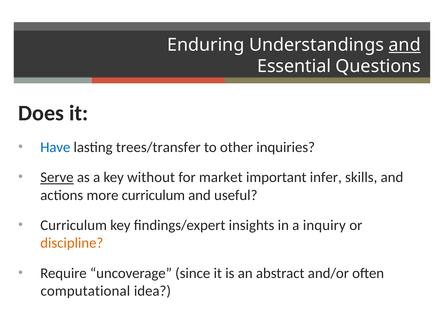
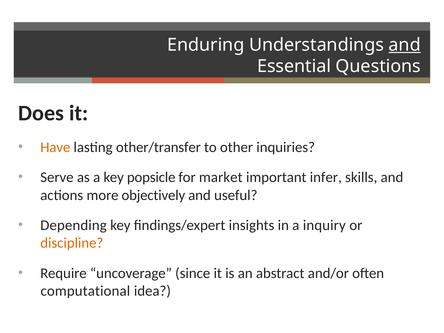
Have colour: blue -> orange (55, 147)
trees/transfer: trees/transfer -> other/transfer (158, 147)
Serve underline: present -> none (57, 177)
without: without -> popsicle (151, 177)
more curriculum: curriculum -> objectively (153, 195)
Curriculum: Curriculum -> Depending (74, 225)
